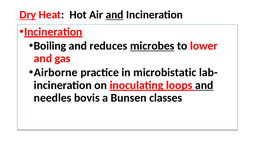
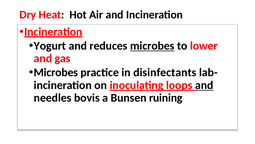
Dry underline: present -> none (28, 15)
and underline: present -> none (115, 15)
Boiling: Boiling -> Yogurt (50, 46)
Airborne: Airborne -> Microbes (56, 72)
microbistatic: microbistatic -> disinfectants (165, 72)
classes: classes -> ruining (166, 98)
